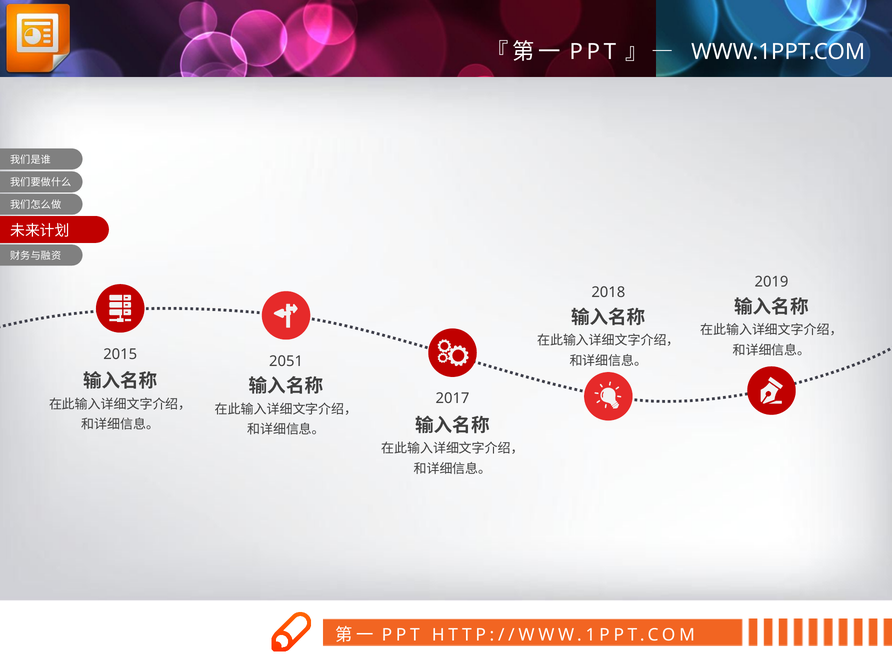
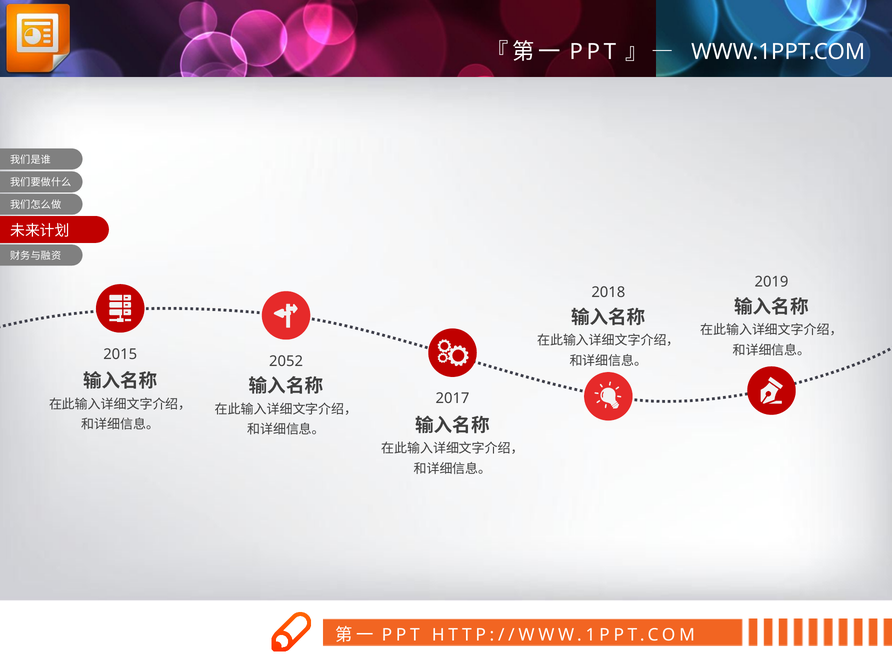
2051: 2051 -> 2052 (286, 361)
